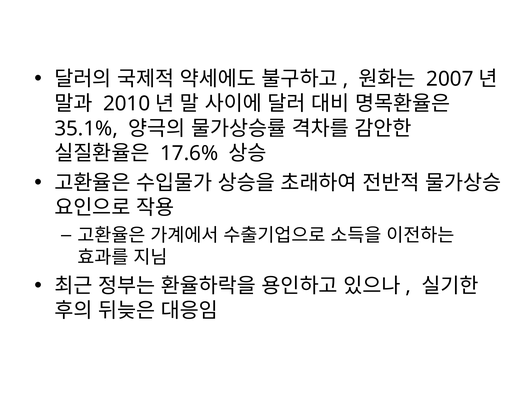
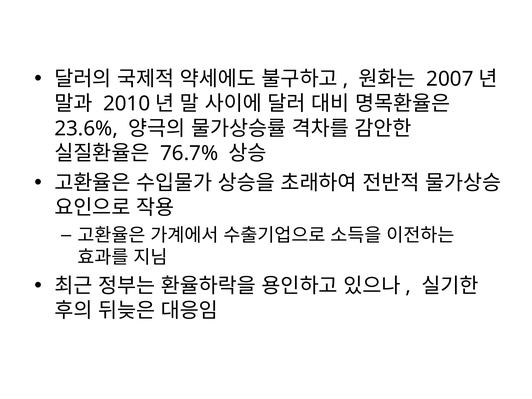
35.1%: 35.1% -> 23.6% (86, 129)
17.6%: 17.6% -> 76.7% (189, 153)
